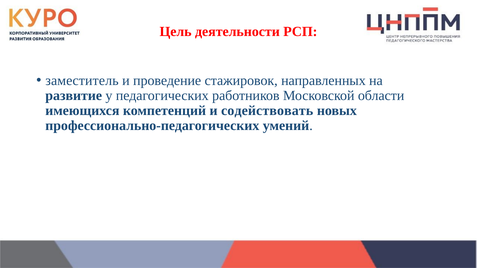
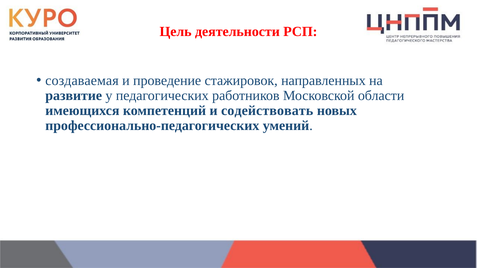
заместитель: заместитель -> создаваемая (82, 81)
